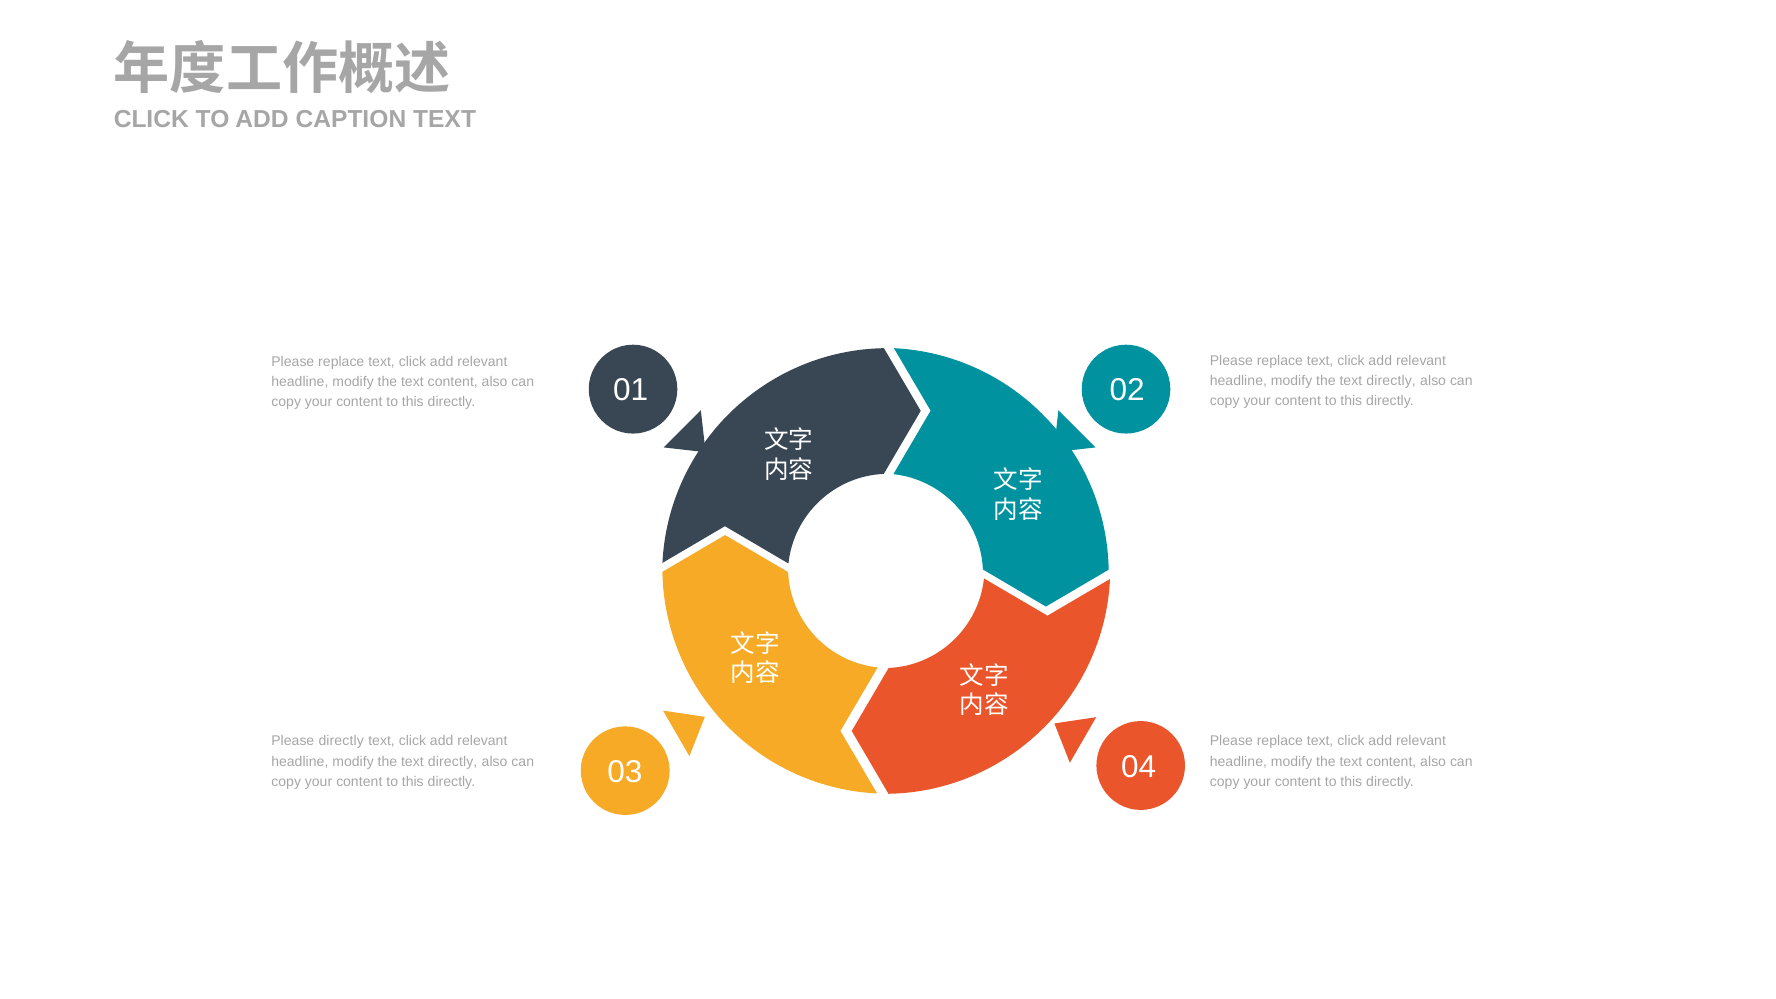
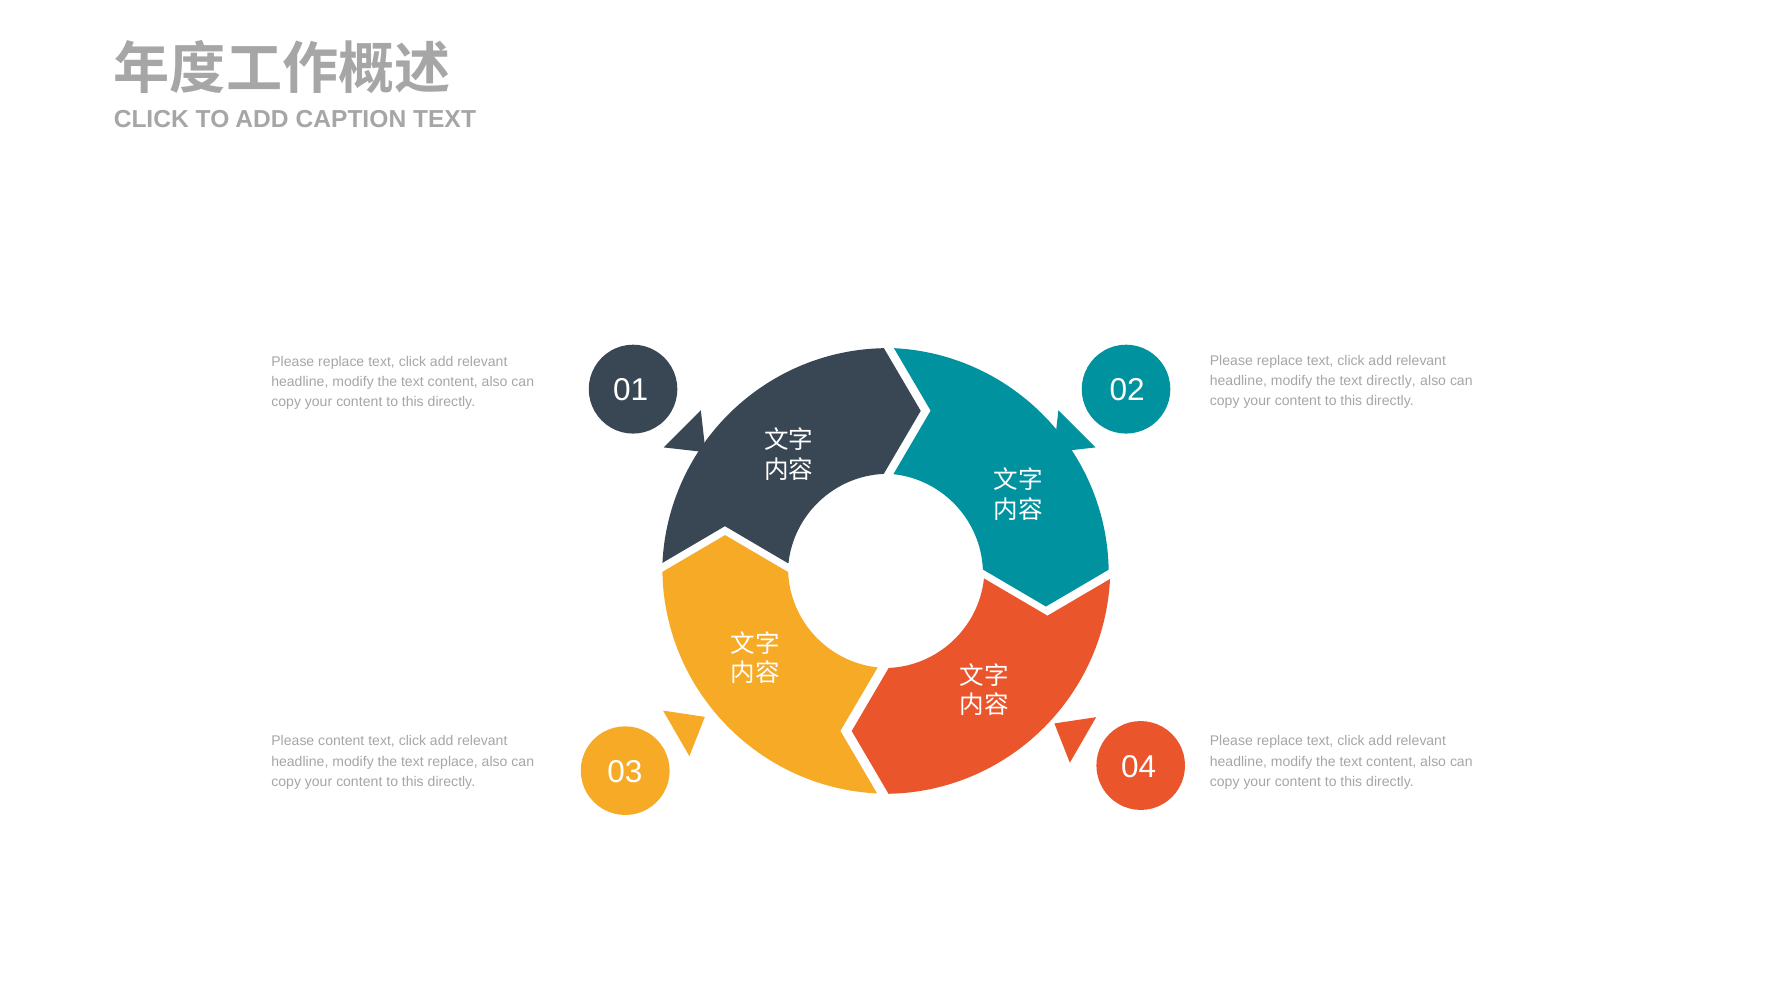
Please directly: directly -> content (341, 741)
directly: directly -> replace (453, 761)
